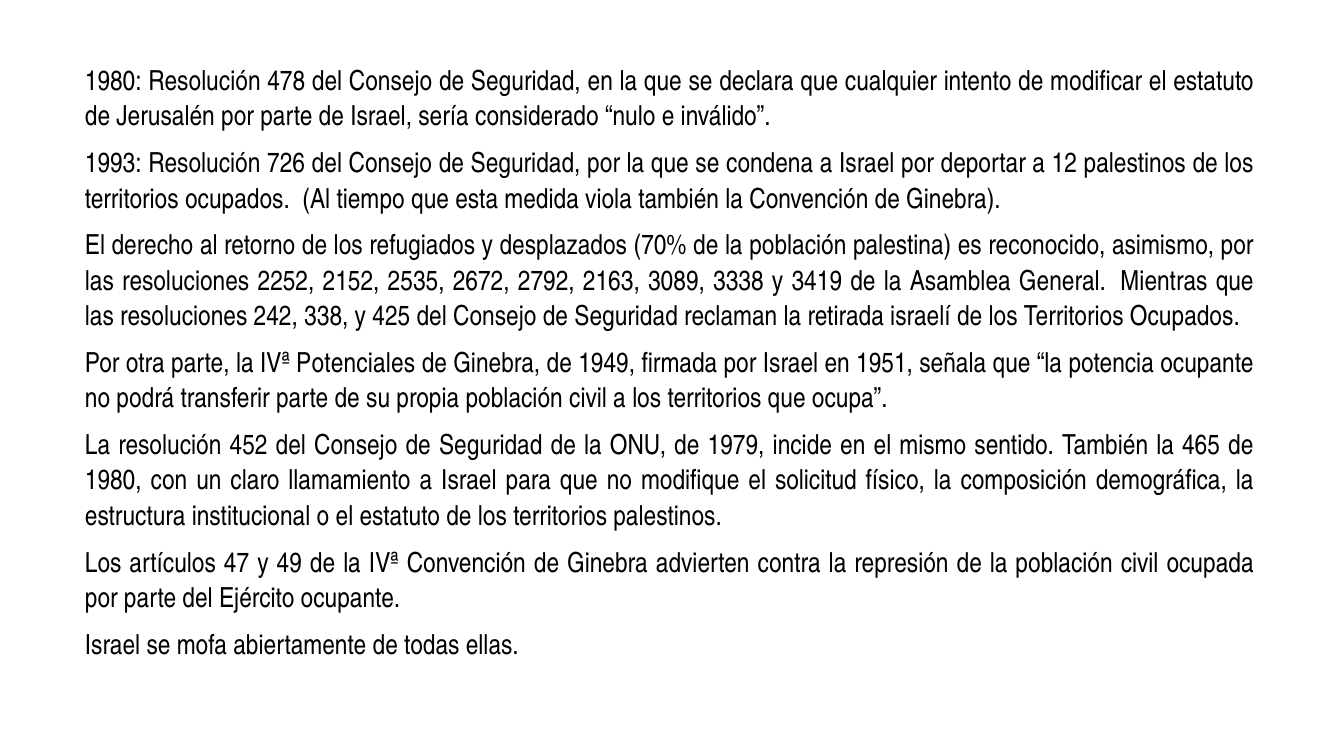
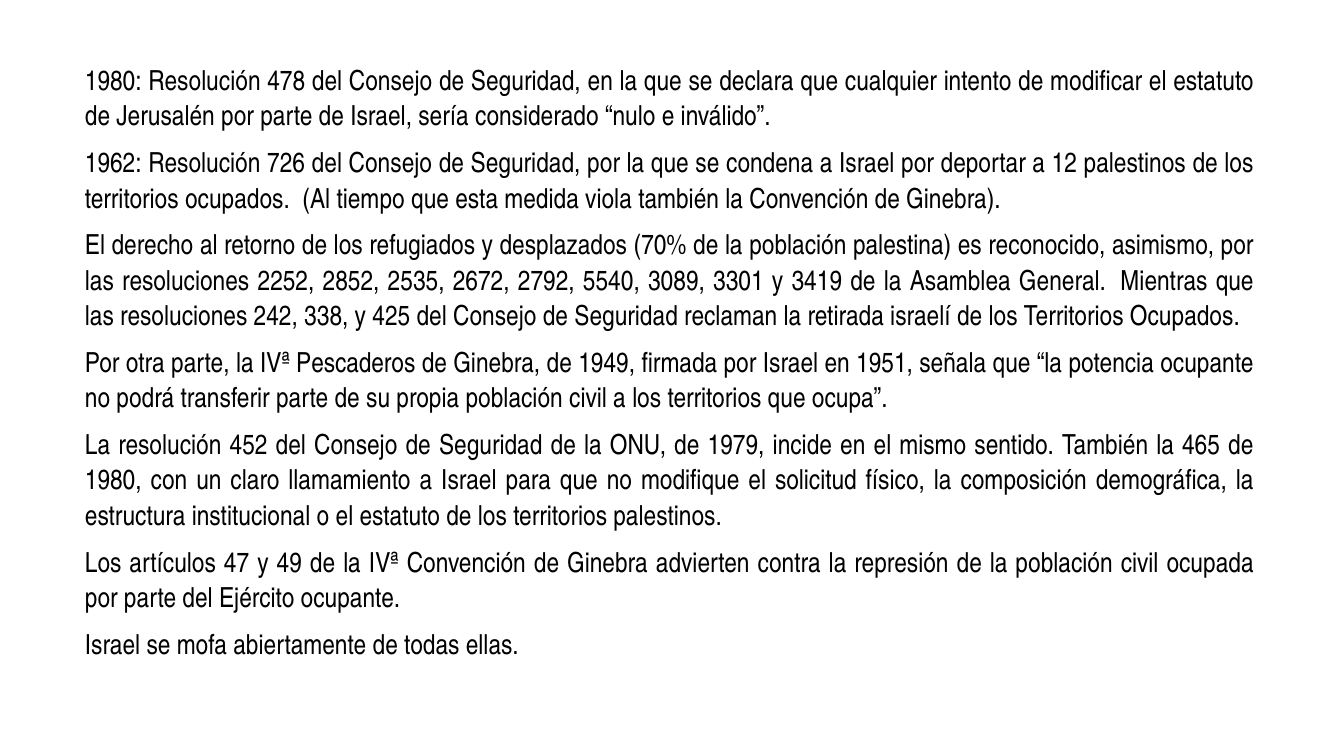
1993: 1993 -> 1962 (113, 163)
2152: 2152 -> 2852 (351, 281)
2163: 2163 -> 5540 (611, 281)
3338: 3338 -> 3301 (738, 281)
Potenciales: Potenciales -> Pescaderos (356, 363)
